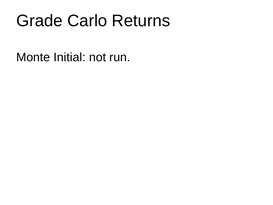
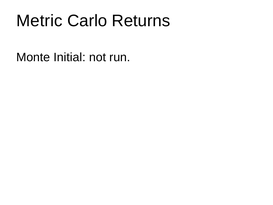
Grade: Grade -> Metric (39, 21)
